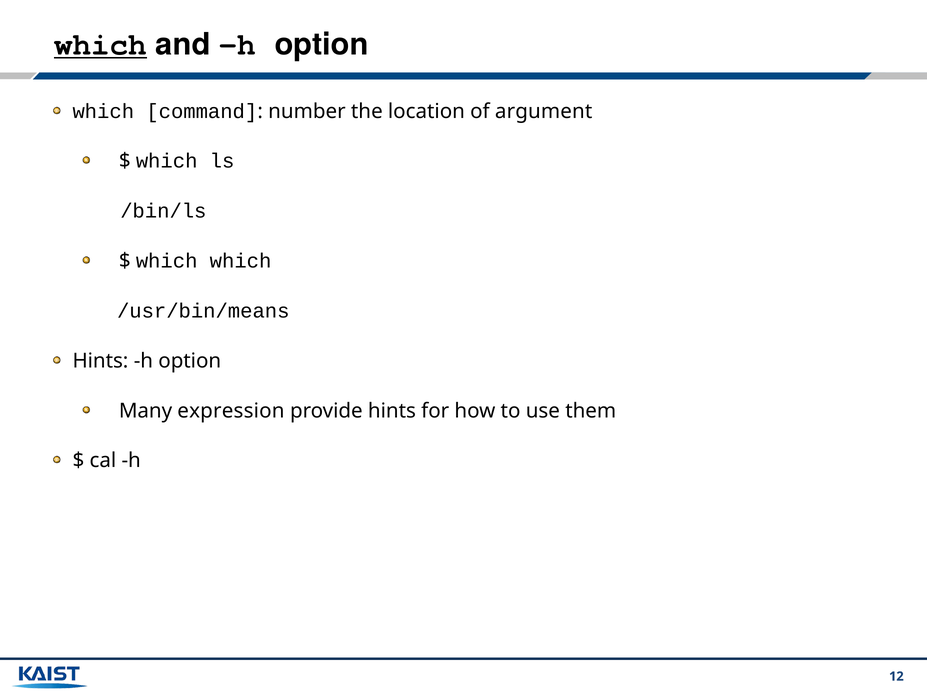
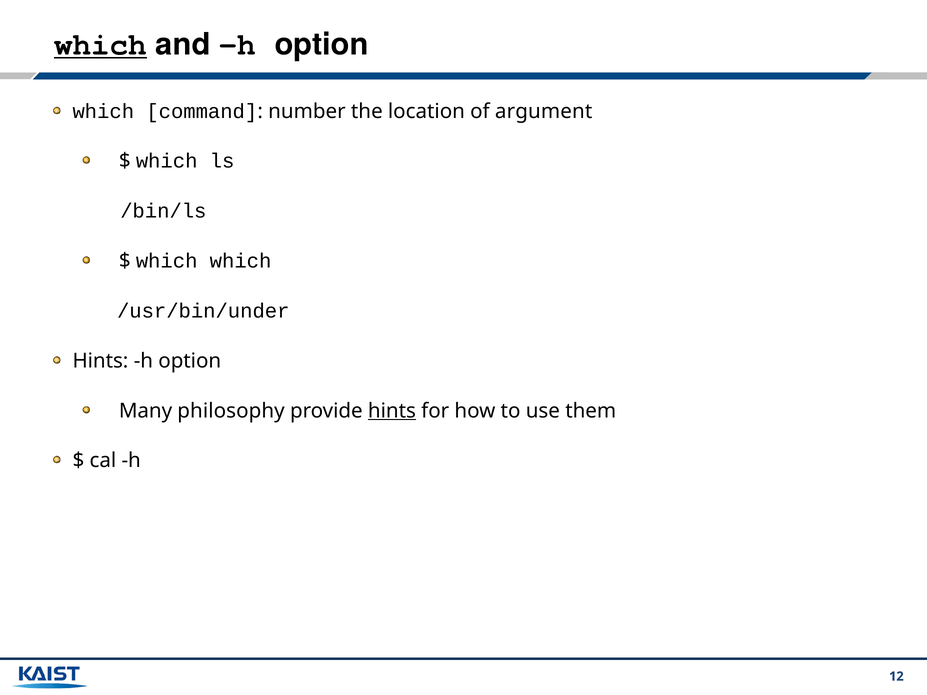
/usr/bin/means: /usr/bin/means -> /usr/bin/under (203, 311)
expression: expression -> philosophy (231, 411)
hints underline: none -> present (392, 411)
